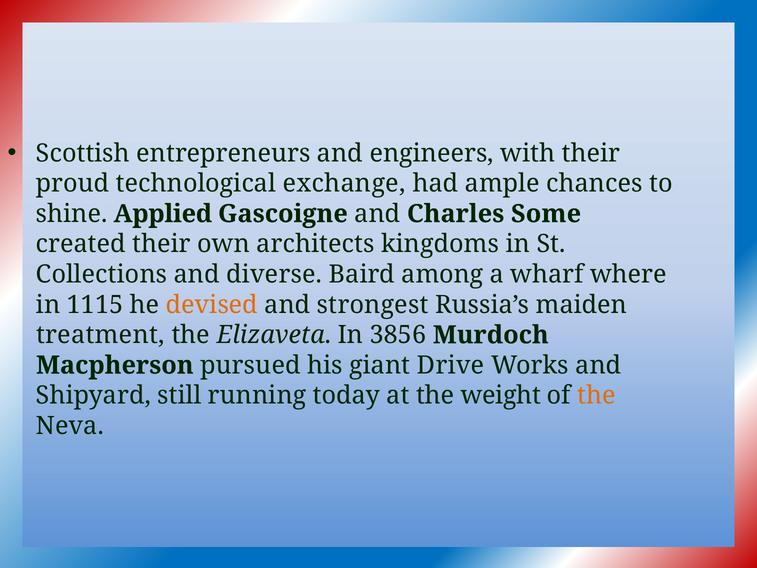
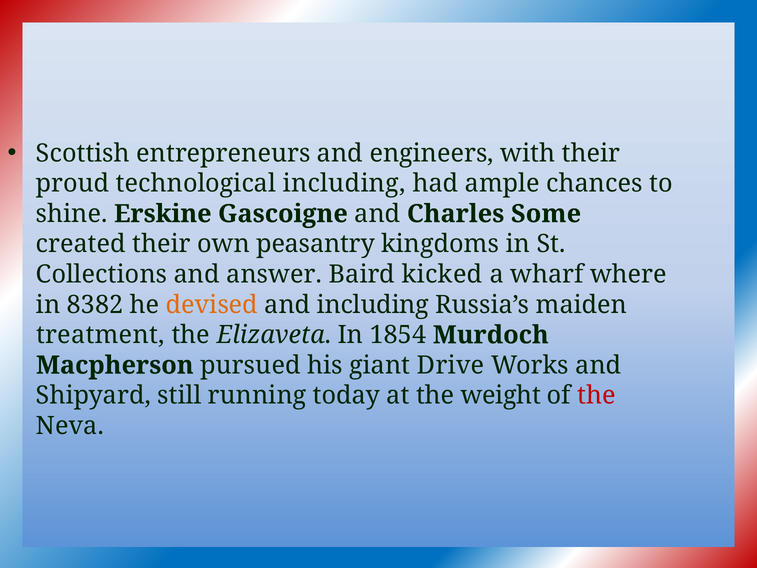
technological exchange: exchange -> including (344, 183)
Applied: Applied -> Erskine (163, 214)
architects: architects -> peasantry (316, 244)
diverse: diverse -> answer (274, 274)
among: among -> kicked (442, 274)
1115: 1115 -> 8382 (95, 305)
and strongest: strongest -> including (373, 305)
3856: 3856 -> 1854 (398, 335)
the colour: orange -> red (596, 395)
